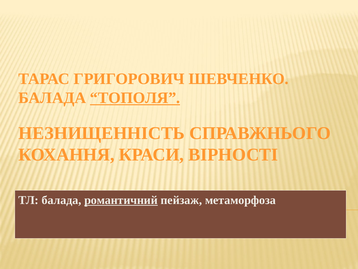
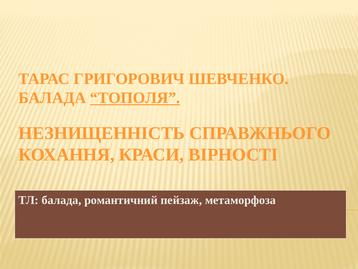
романтичний underline: present -> none (121, 200)
